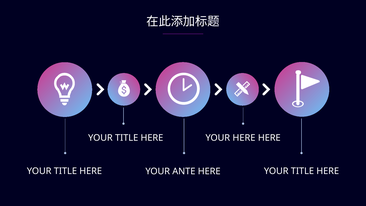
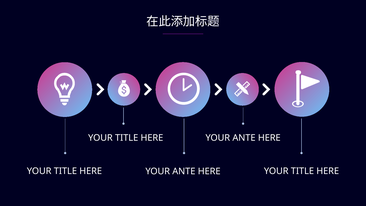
HERE: HERE -> ANTE (244, 138)
